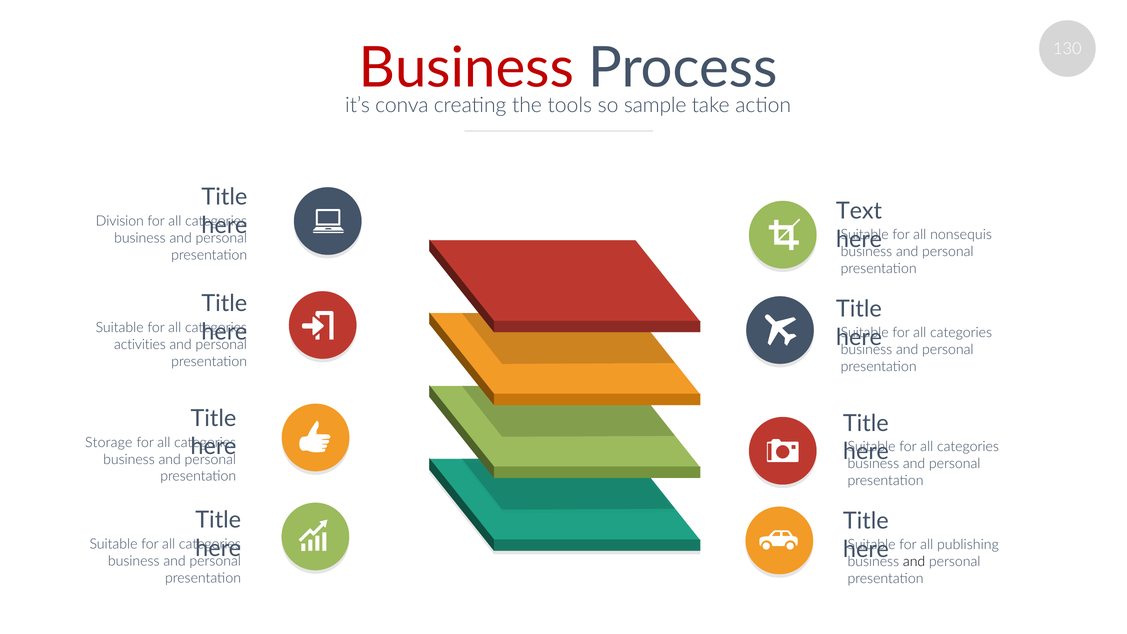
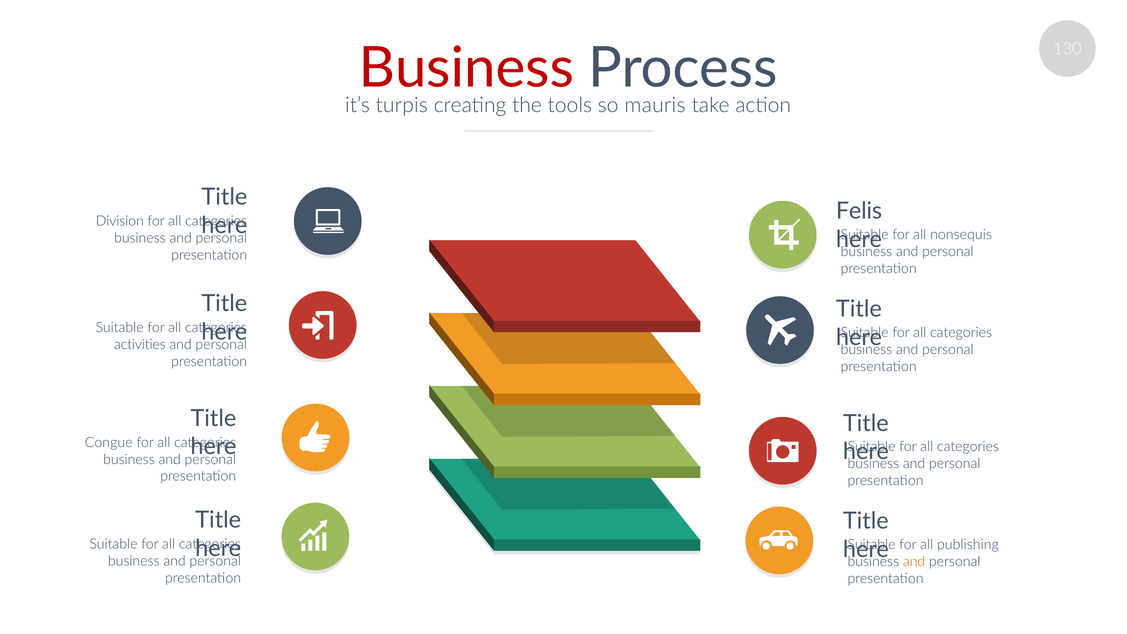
conva: conva -> turpis (402, 105)
sample: sample -> mauris (655, 105)
Text: Text -> Felis (859, 211)
Storage: Storage -> Congue (109, 442)
and colour: black -> orange (914, 561)
